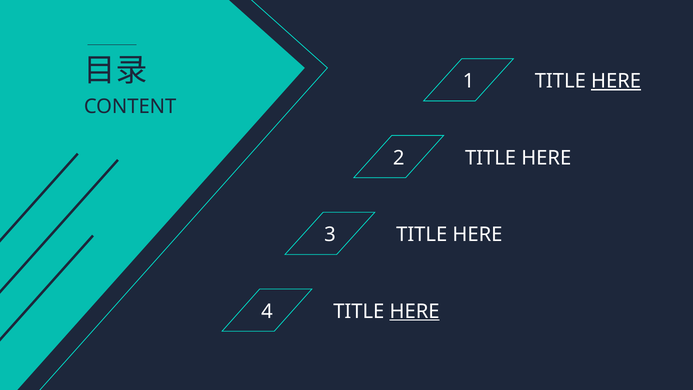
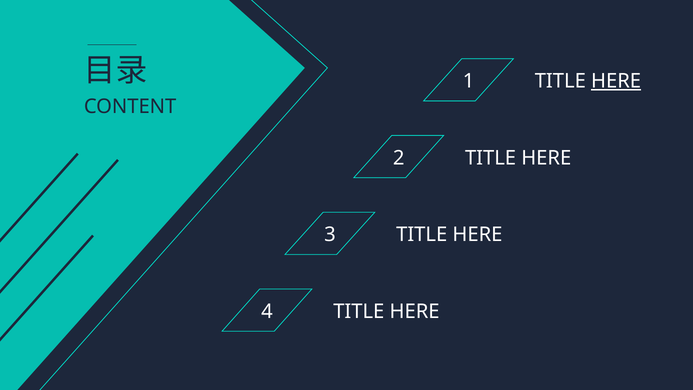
HERE underline: present -> none (415, 311)
